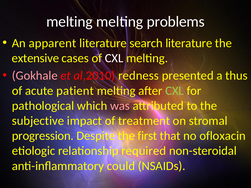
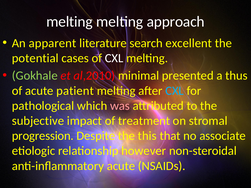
problems: problems -> approach (176, 22)
search literature: literature -> excellent (189, 43)
extensive: extensive -> potential (35, 58)
Gokhale colour: pink -> light green (35, 76)
redness: redness -> minimal (139, 76)
CXL colour: light green -> light blue (175, 91)
first: first -> this (147, 136)
ofloxacin: ofloxacin -> associate (223, 136)
required: required -> however (144, 151)
anti-inflammatory could: could -> acute (121, 166)
